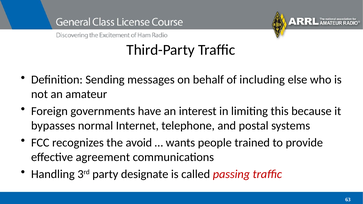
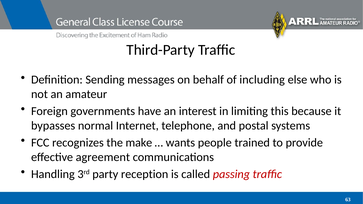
avoid: avoid -> make (139, 143)
designate: designate -> reception (145, 174)
